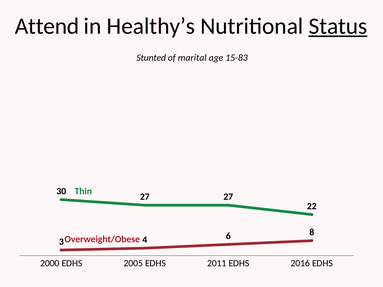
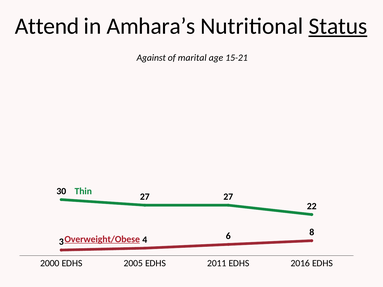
Healthy’s: Healthy’s -> Amhara’s (151, 26)
Stunted: Stunted -> Against (151, 58)
15-83: 15-83 -> 15-21 (237, 58)
Overweight/Obese underline: none -> present (102, 239)
